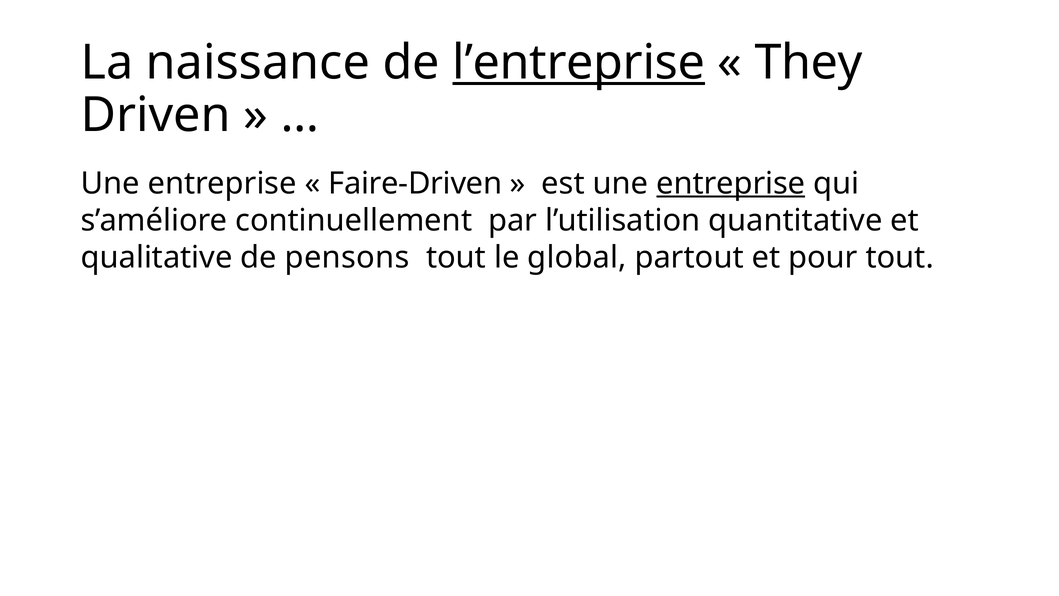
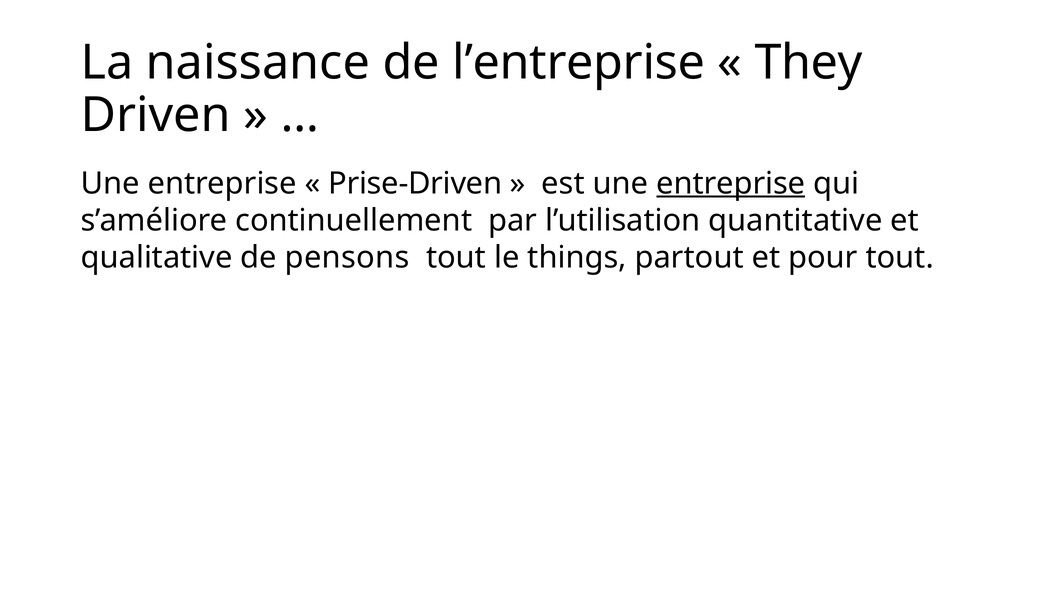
l’entreprise underline: present -> none (579, 63)
Faire-Driven: Faire-Driven -> Prise-Driven (415, 183)
global: global -> things (577, 257)
